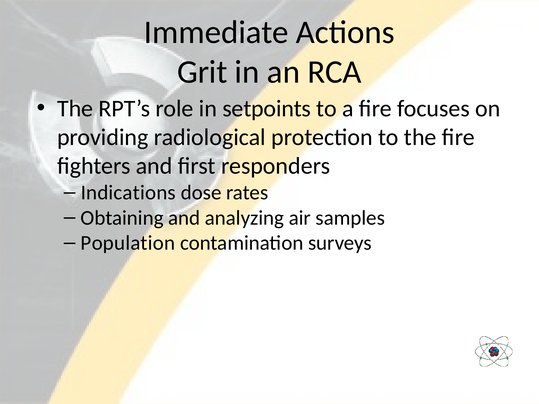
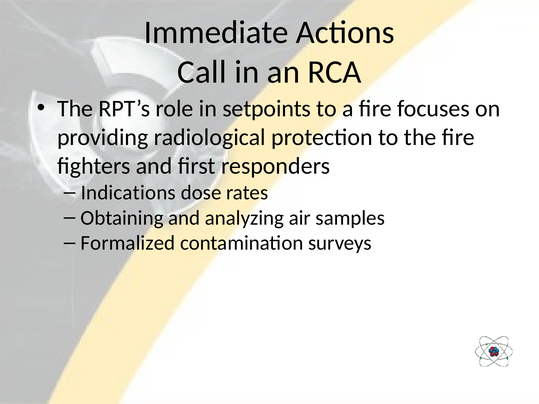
Grit: Grit -> Call (202, 72)
Population: Population -> Formalized (128, 243)
